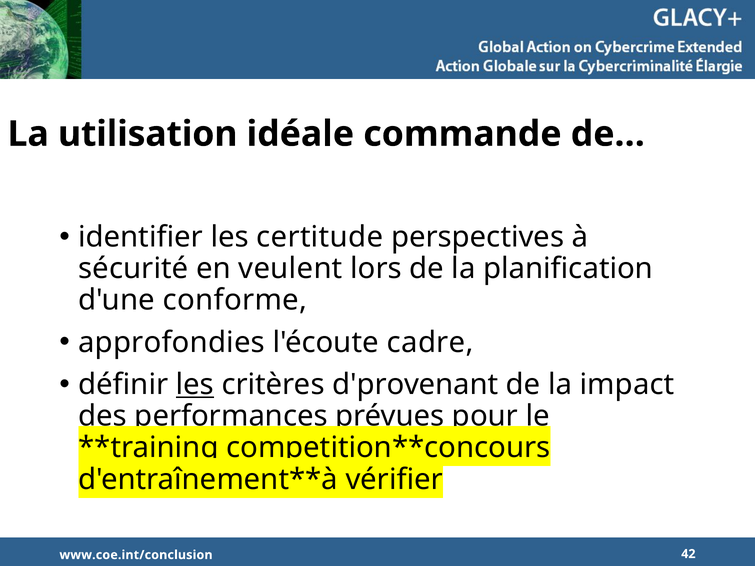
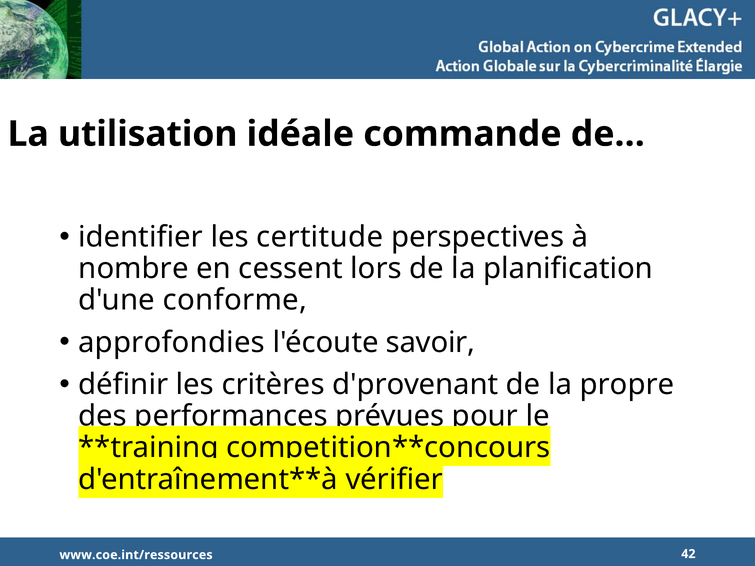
sécurité: sécurité -> nombre (133, 269)
veulent: veulent -> cessent (291, 269)
cadre: cadre -> savoir (430, 343)
les underline: present -> none (195, 385)
impact: impact -> propre (627, 385)
www.coe.int/conclusion: www.coe.int/conclusion -> www.coe.int/ressources (136, 555)
